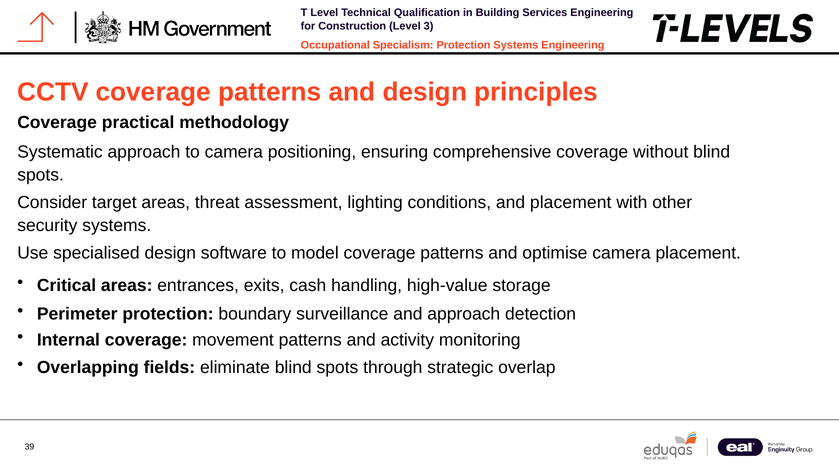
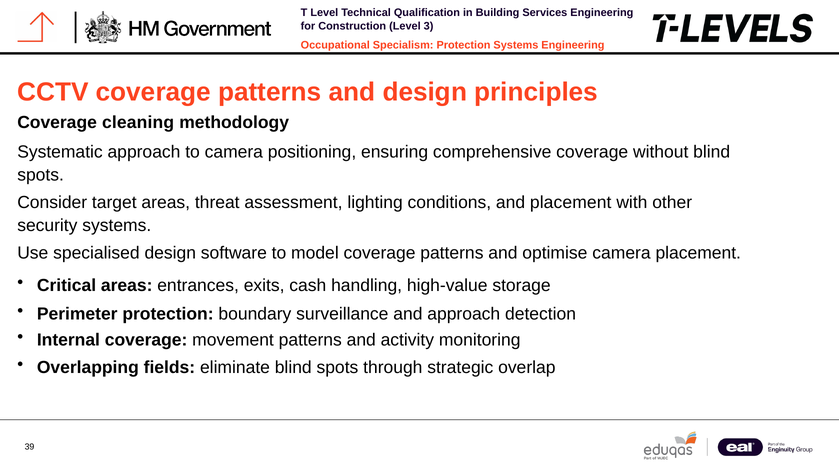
practical: practical -> cleaning (138, 123)
